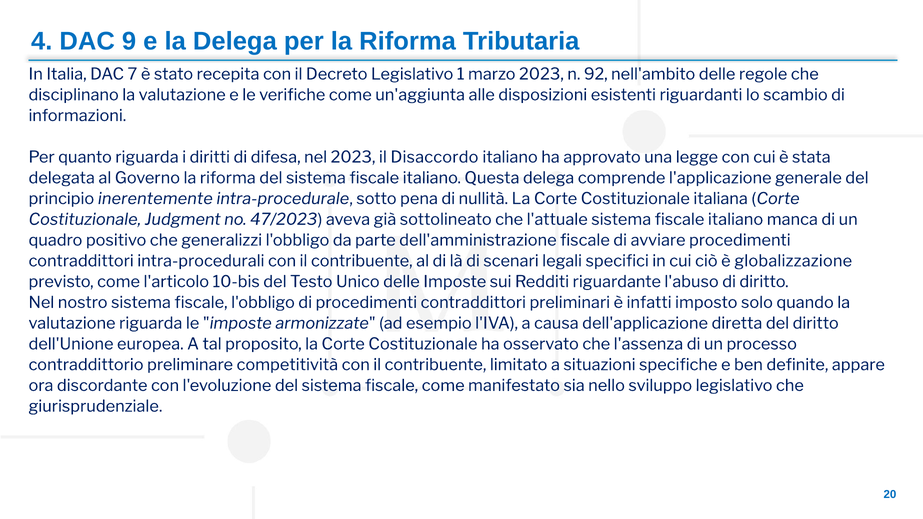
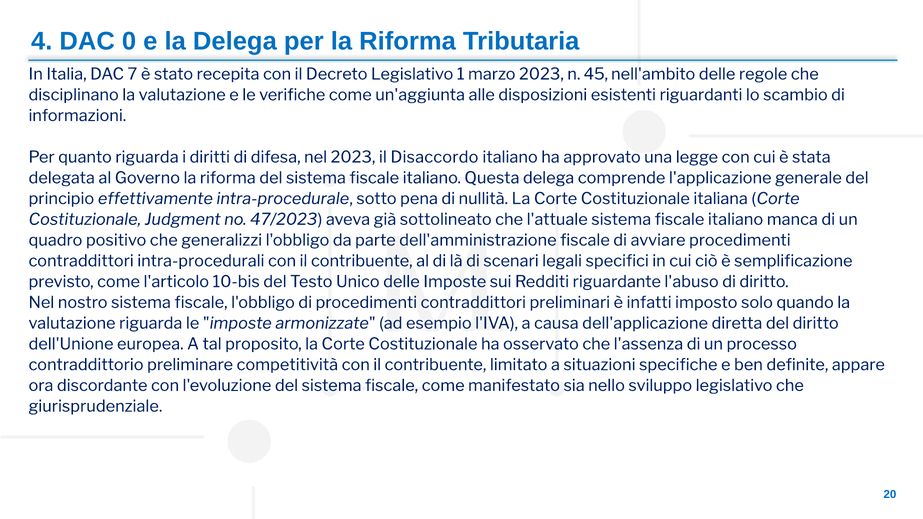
9: 9 -> 0 (129, 42)
92: 92 -> 45 (596, 74)
inerentemente: inerentemente -> effettivamente (155, 199)
globalizzazione: globalizzazione -> semplificazione (793, 261)
